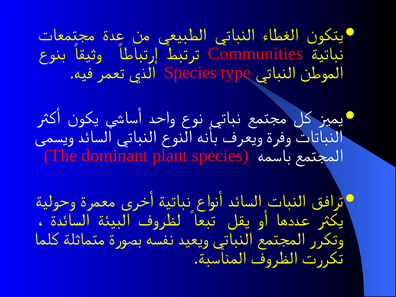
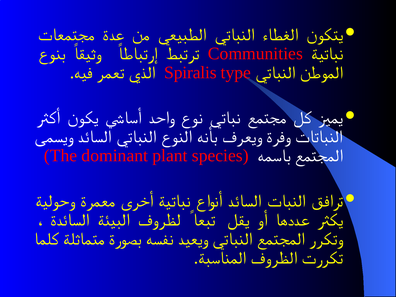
Species: Species -> Spiralis (190, 73)
